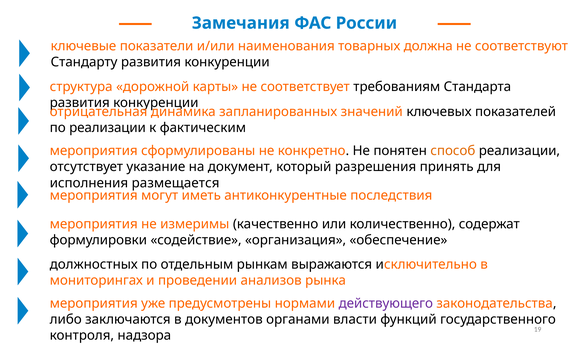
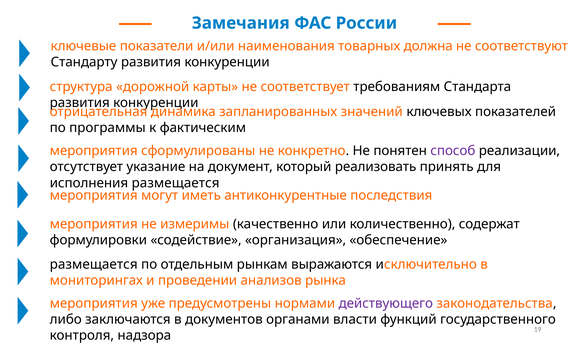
по реализации: реализации -> программы (107, 128)
способ colour: orange -> purple (453, 151)
разрешения: разрешения -> реализовать (376, 167)
должностных: должностных -> размещается (94, 264)
